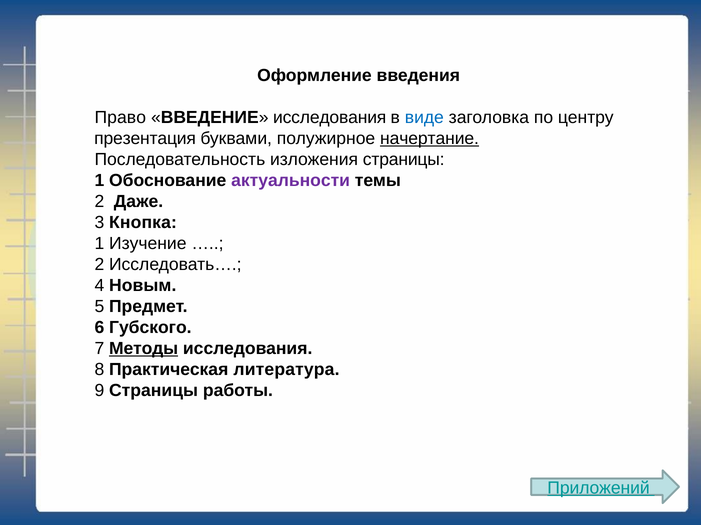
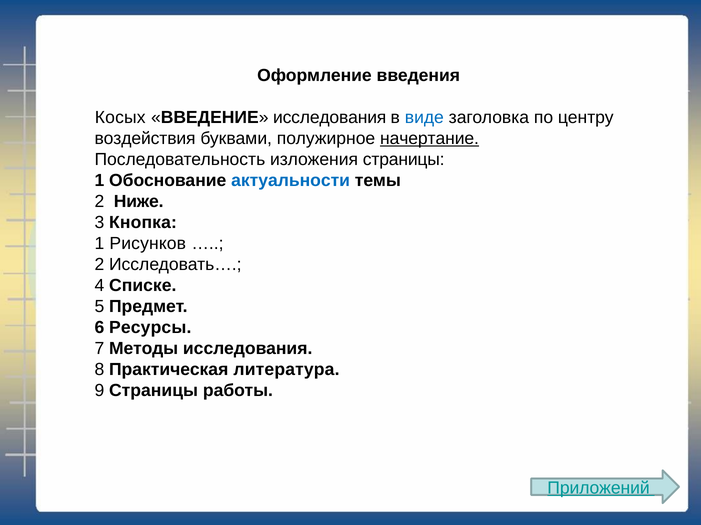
Право: Право -> Косых (120, 117)
презентация: презентация -> воздействия (145, 139)
актуальности colour: purple -> blue (291, 181)
Даже: Даже -> Ниже (139, 202)
Изучение: Изучение -> Рисунков (148, 244)
Новым: Новым -> Списке (143, 286)
Губского: Губского -> Ресурсы (150, 328)
Методы underline: present -> none (144, 349)
